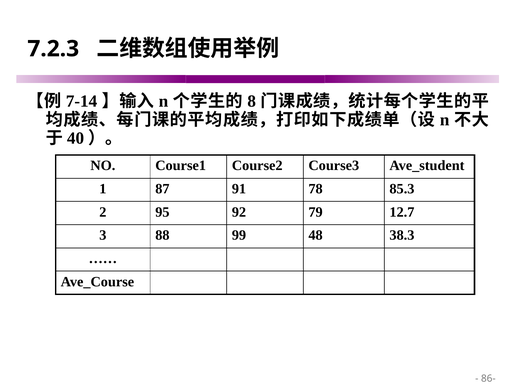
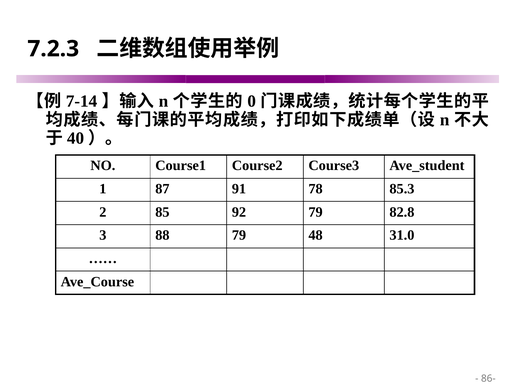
8: 8 -> 0 (252, 101)
95: 95 -> 85 (162, 212)
12.7: 12.7 -> 82.8 (402, 212)
88 99: 99 -> 79 (239, 236)
38.3: 38.3 -> 31.0 (402, 236)
